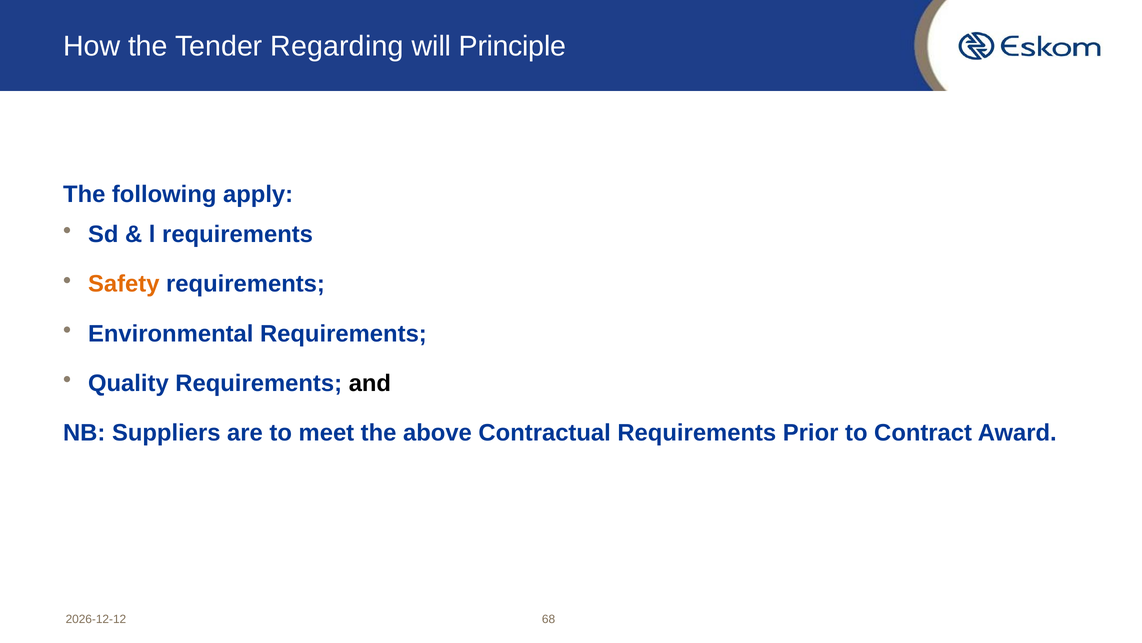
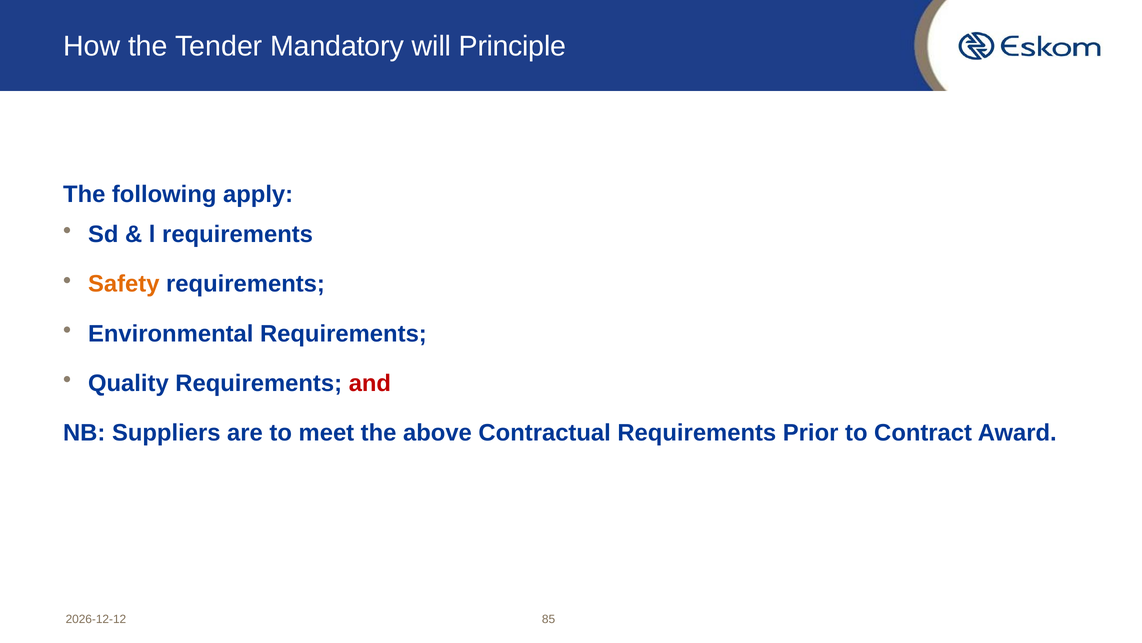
Regarding: Regarding -> Mandatory (337, 46)
and colour: black -> red (370, 383)
68: 68 -> 85 (549, 619)
